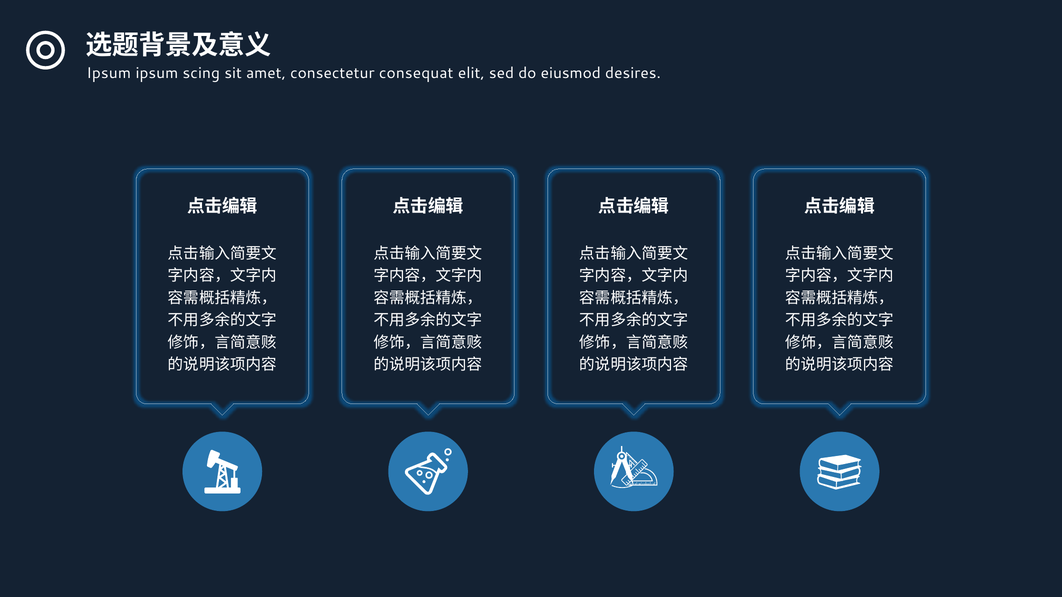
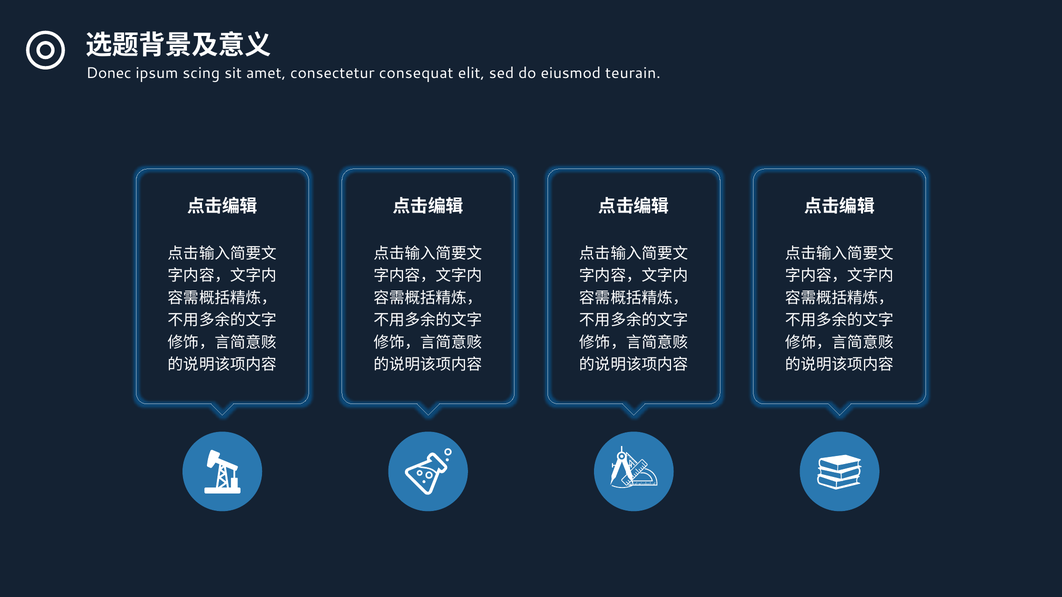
Ipsum: Ipsum -> Donec (109, 73)
desires: desires -> teurain (633, 73)
